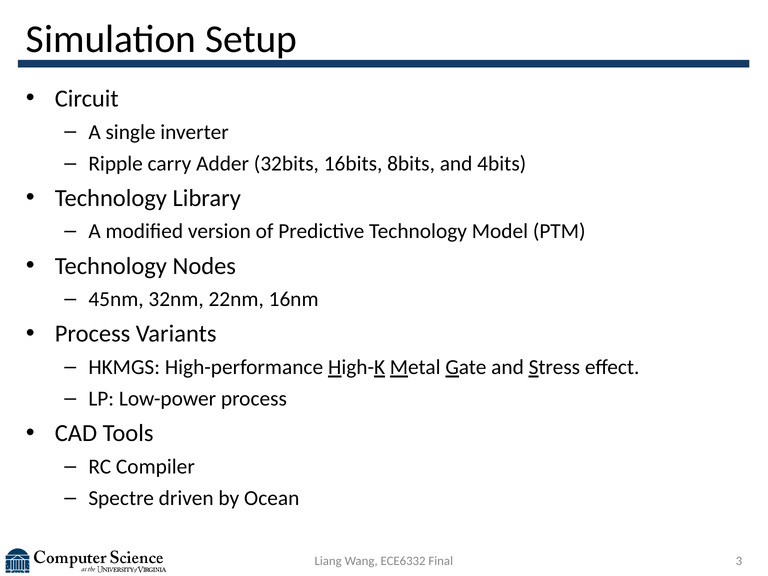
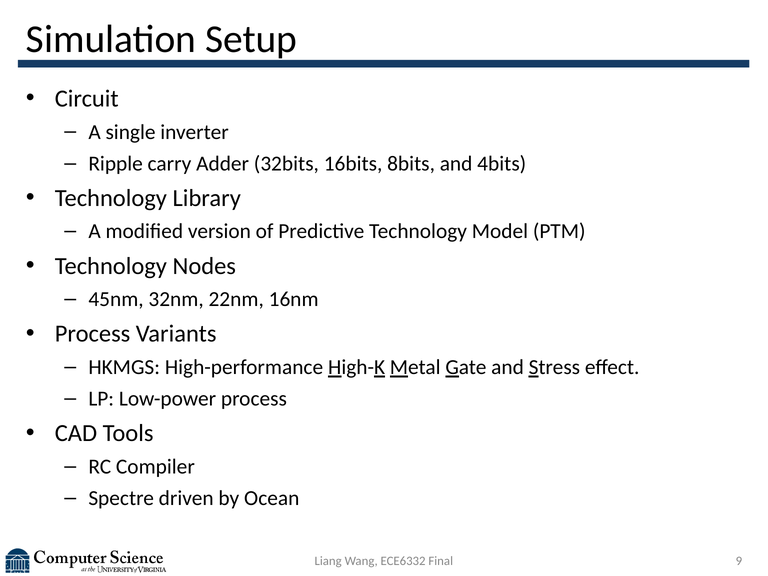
3: 3 -> 9 (739, 561)
